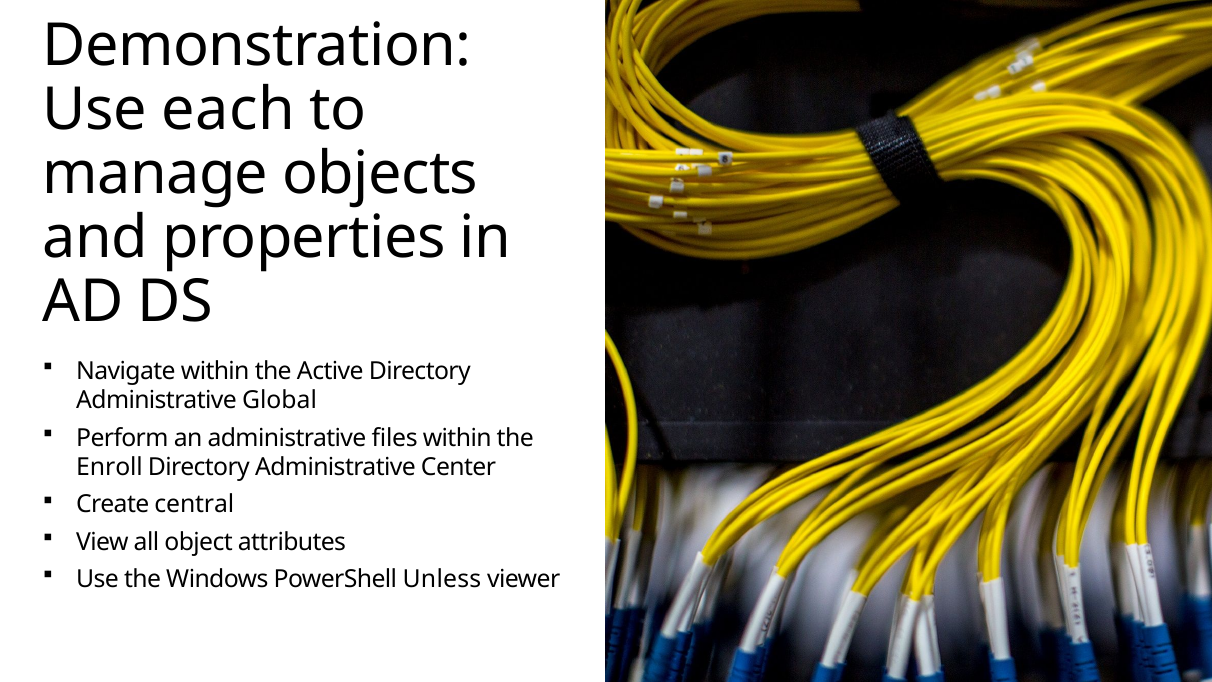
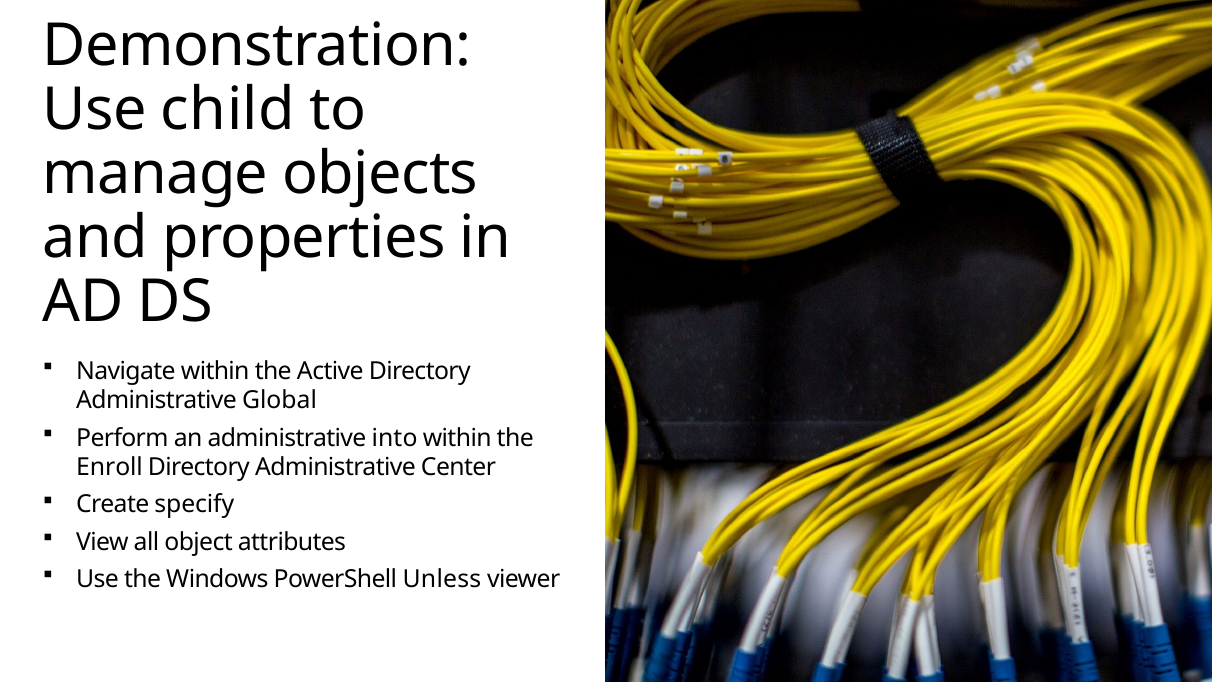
each: each -> child (228, 110)
files: files -> into (395, 438)
central: central -> specify (194, 505)
